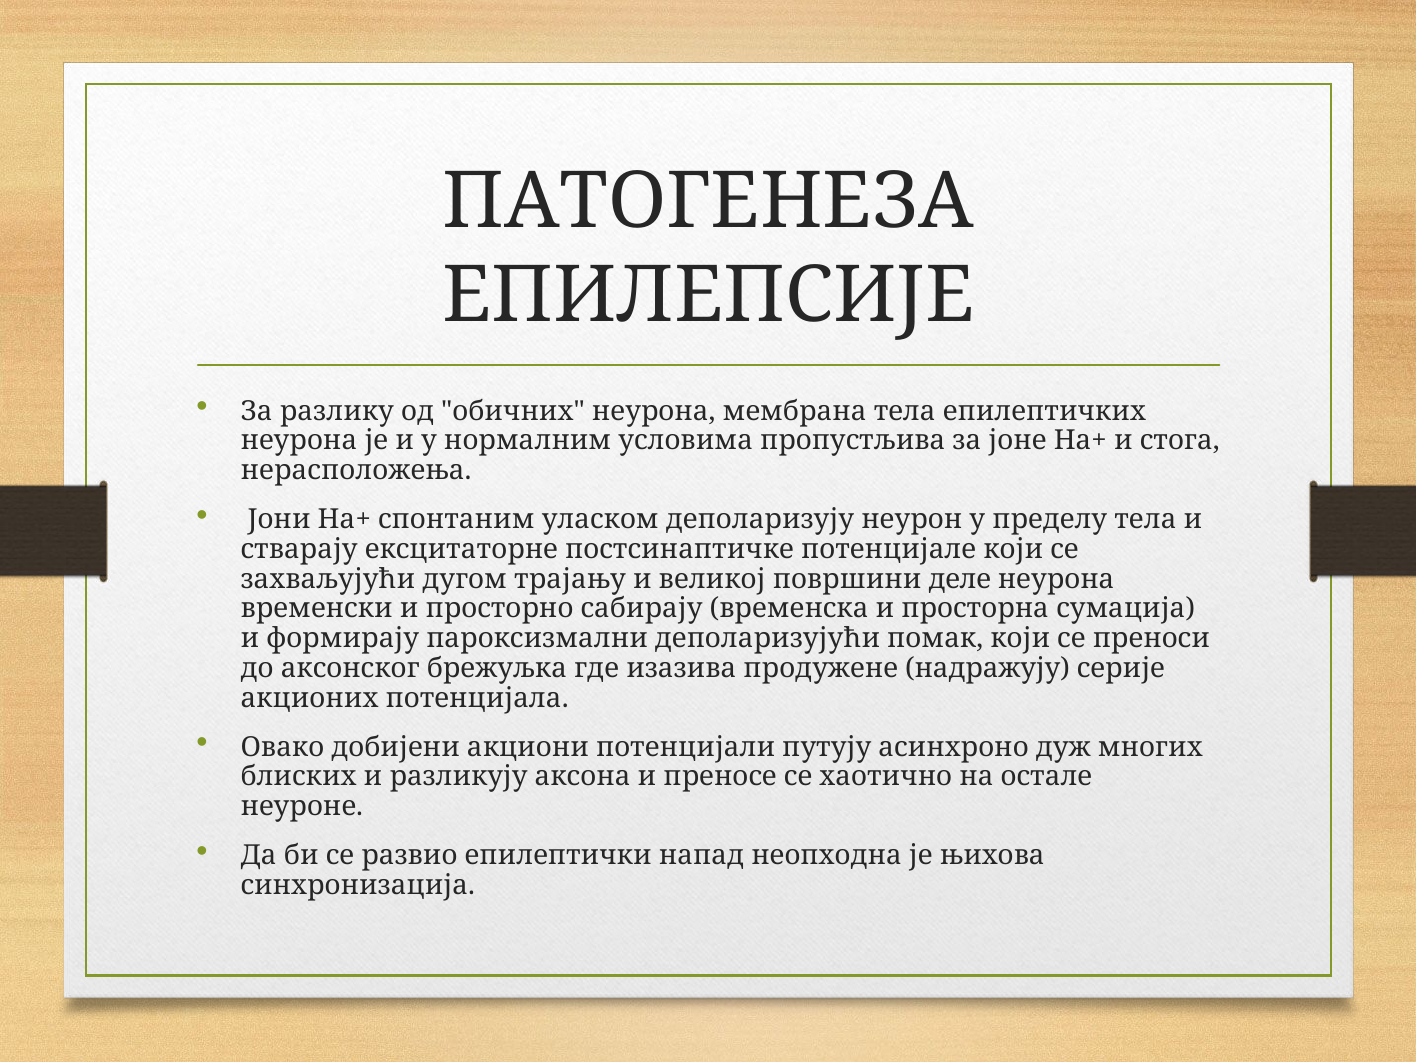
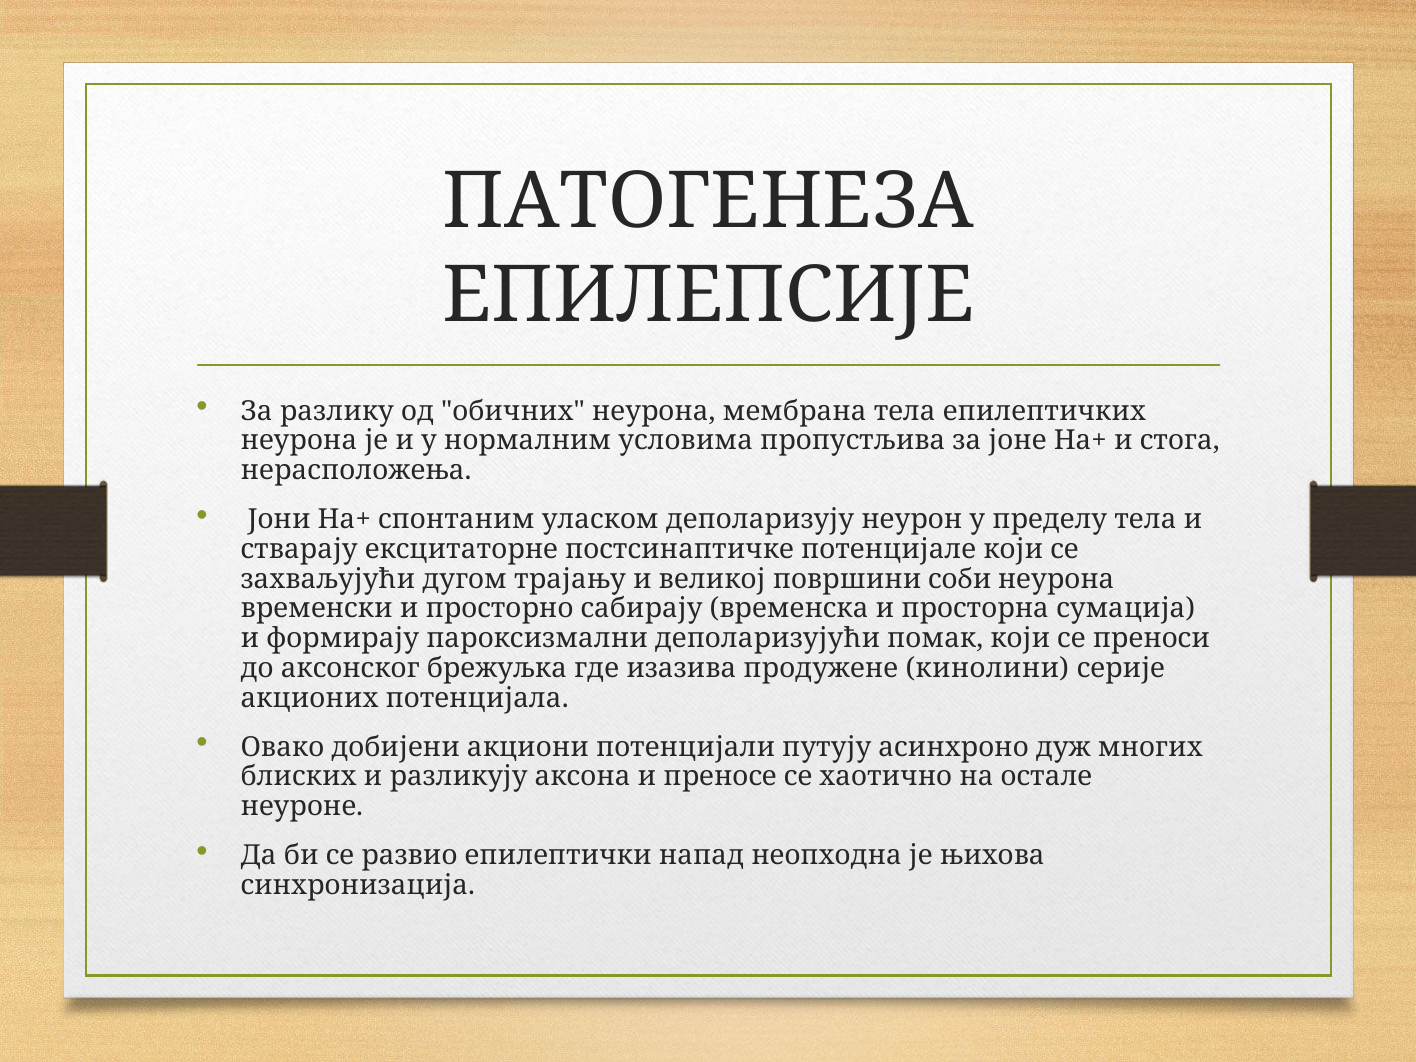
деле: деле -> соби (960, 579)
надражују: надражују -> кинолини (987, 668)
